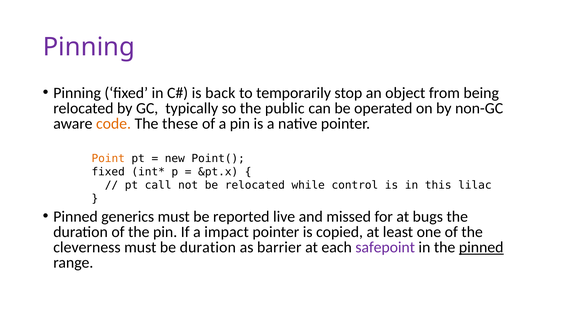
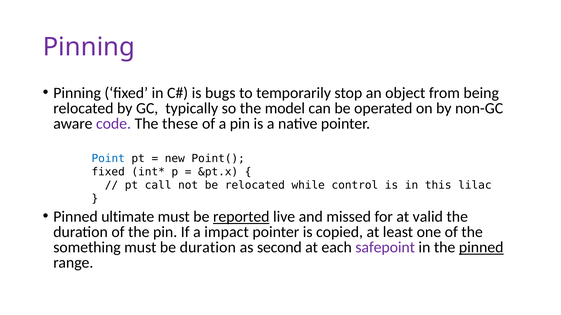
back: back -> bugs (220, 93)
public: public -> model (285, 109)
code colour: orange -> purple (114, 124)
Point colour: orange -> blue (108, 159)
generics: generics -> ultimate (128, 217)
reported underline: none -> present (241, 217)
bugs: bugs -> valid (428, 217)
cleverness: cleverness -> something (87, 248)
barrier: barrier -> second (279, 248)
